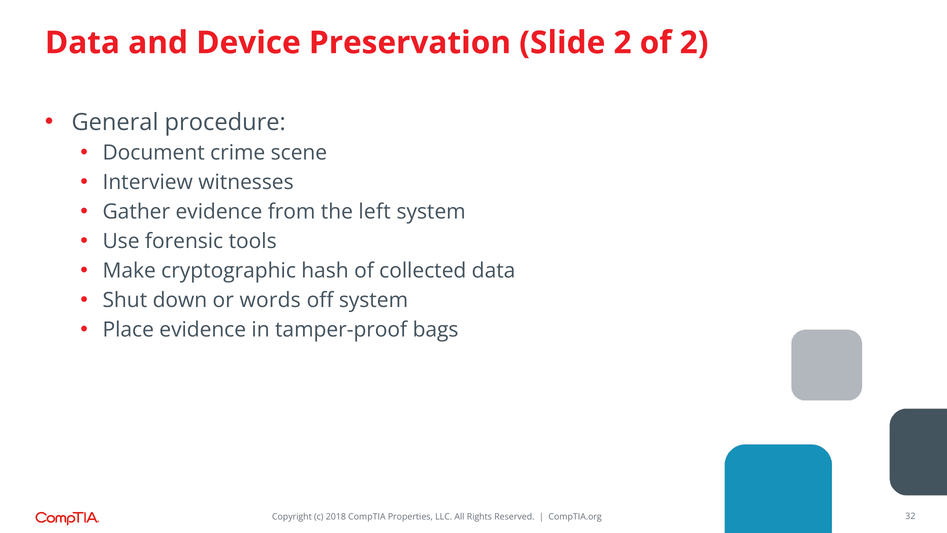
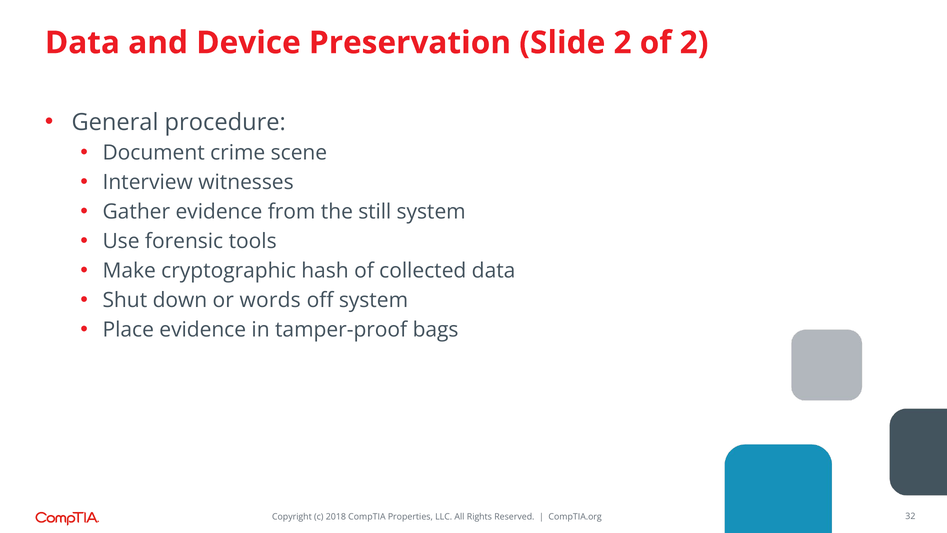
left: left -> still (375, 212)
